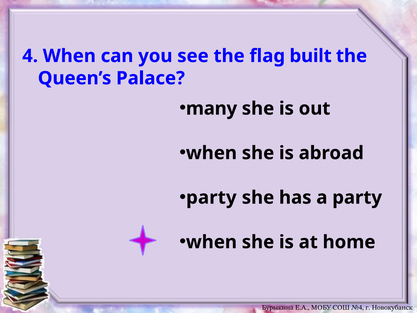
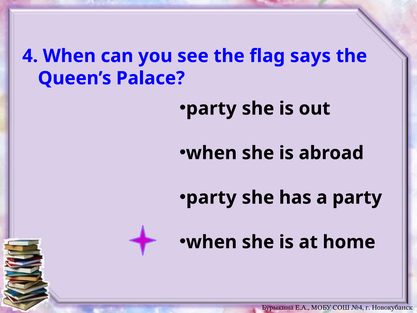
built: built -> says (310, 56)
many: many -> party (211, 108)
